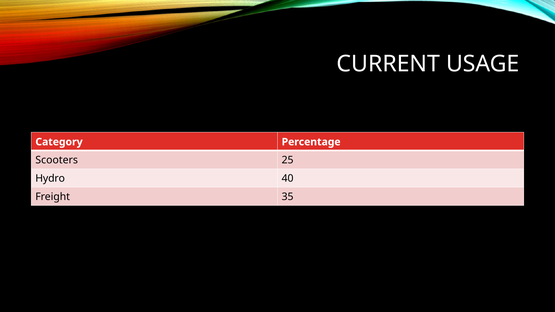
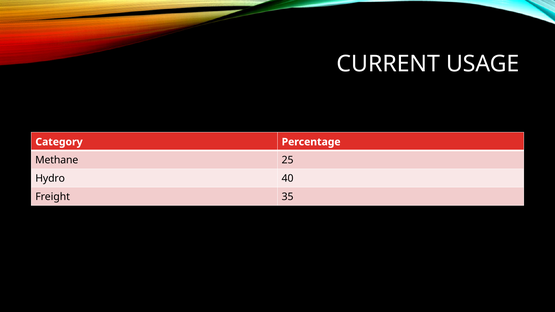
Scooters: Scooters -> Methane (57, 160)
